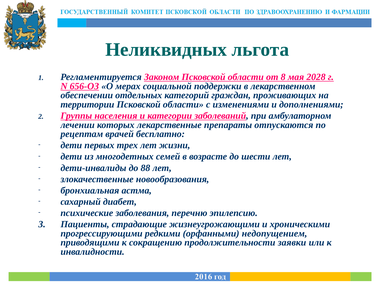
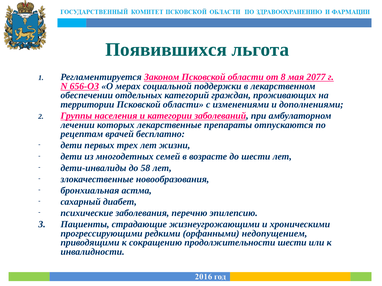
Неликвидных: Неликвидных -> Появившихся (166, 50)
2028: 2028 -> 2077 (316, 77)
88: 88 -> 58 (145, 168)
продолжительности заявки: заявки -> шести (292, 243)
